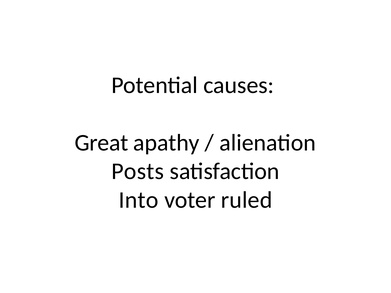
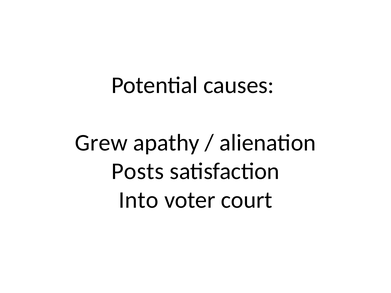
Great: Great -> Grew (101, 143)
ruled: ruled -> court (247, 200)
